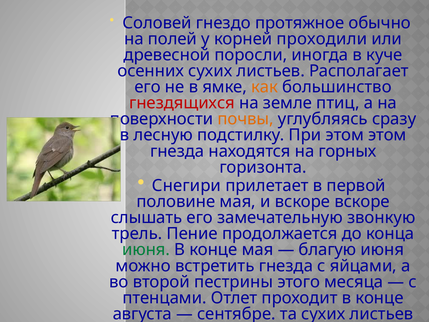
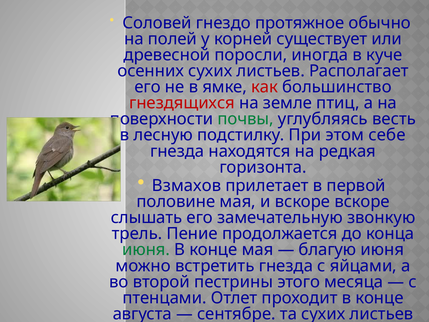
проходили: проходили -> существует (322, 39)
как colour: orange -> red (265, 87)
почвы colour: orange -> green (246, 119)
сразу: сразу -> весть (394, 119)
этом этом: этом -> себе (387, 135)
горных: горных -> редкая (347, 151)
Снегири: Снегири -> Взмахов (187, 185)
